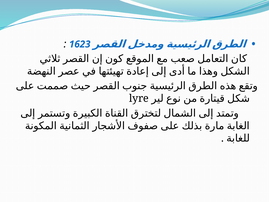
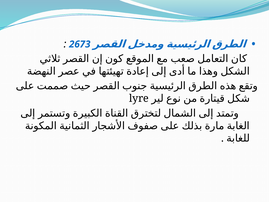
1623: 1623 -> 2673 (80, 44)
